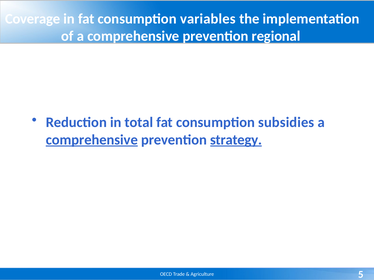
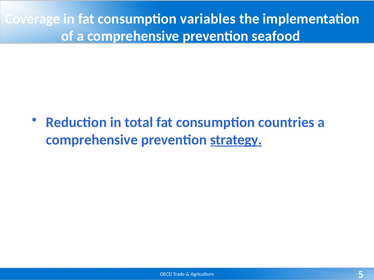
regional: regional -> seafood (276, 36)
subsidies: subsidies -> countries (286, 123)
comprehensive underline: present -> none (92, 140)
